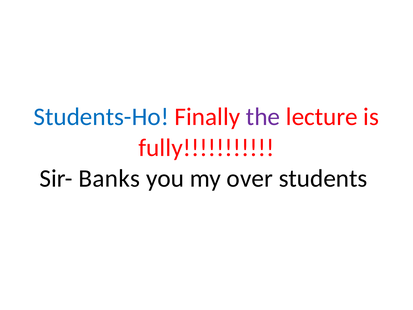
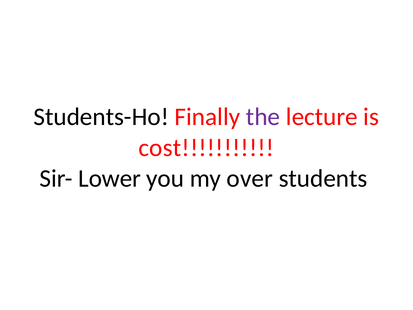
Students-Ho colour: blue -> black (101, 117)
fully: fully -> cost (206, 148)
Banks: Banks -> Lower (110, 178)
